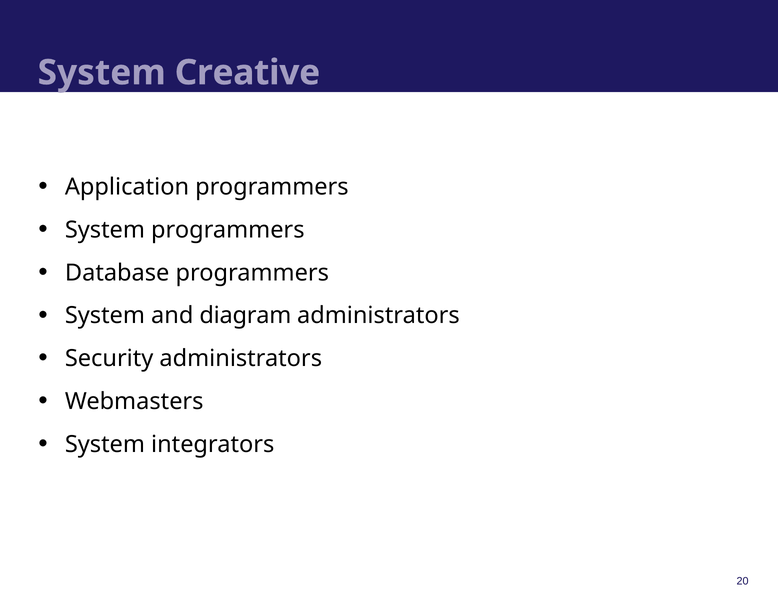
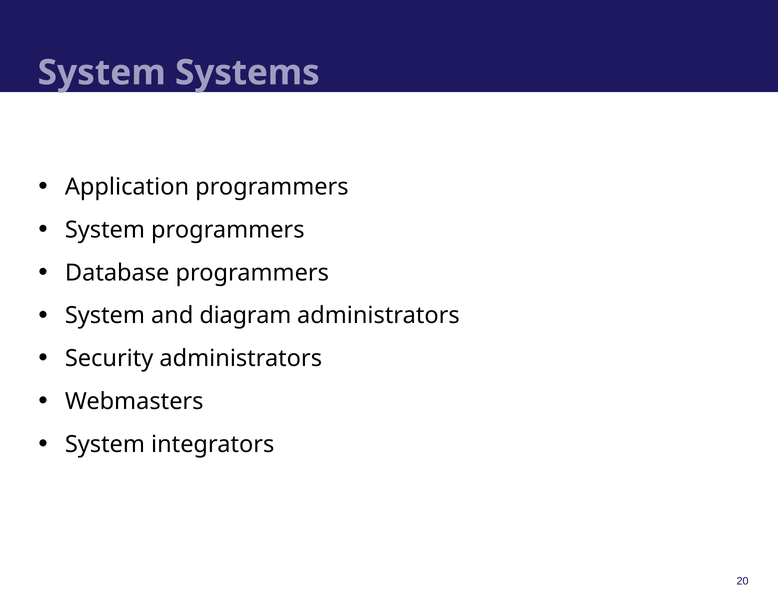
Creative: Creative -> Systems (247, 73)
